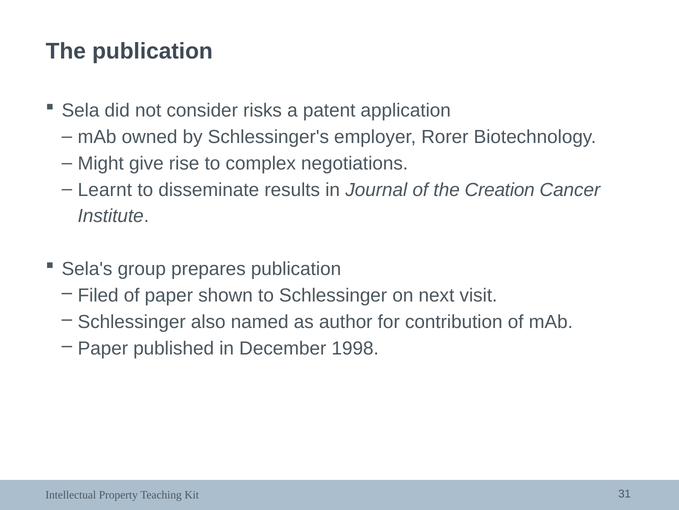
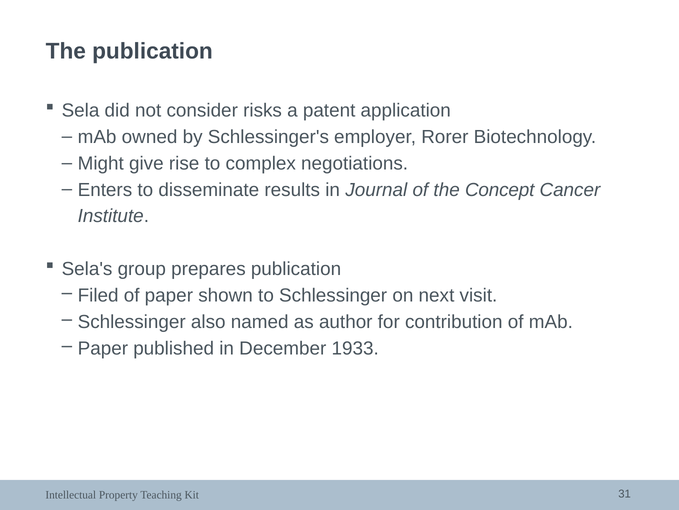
Learnt: Learnt -> Enters (105, 190)
Creation: Creation -> Concept (500, 190)
1998: 1998 -> 1933 (355, 348)
